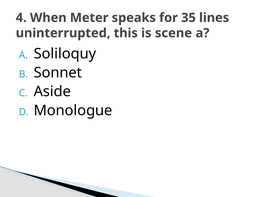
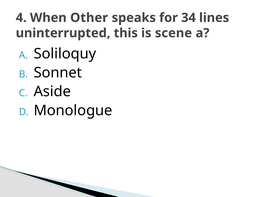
Meter: Meter -> Other (89, 18)
35: 35 -> 34 (188, 18)
